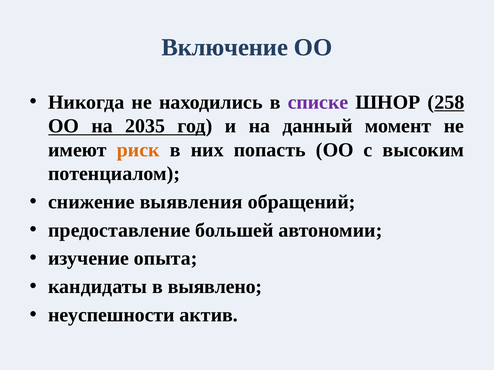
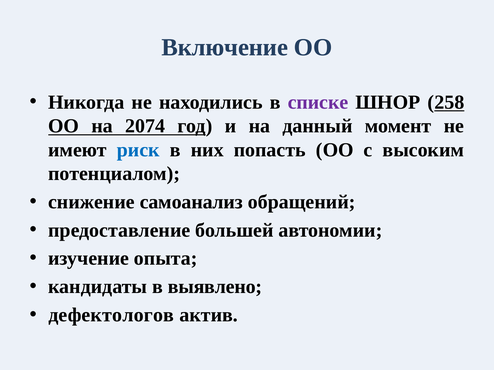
2035: 2035 -> 2074 (145, 126)
риск colour: orange -> blue (138, 150)
выявления: выявления -> самоанализ (191, 202)
неуспешности: неуспешности -> дефектологов (111, 315)
